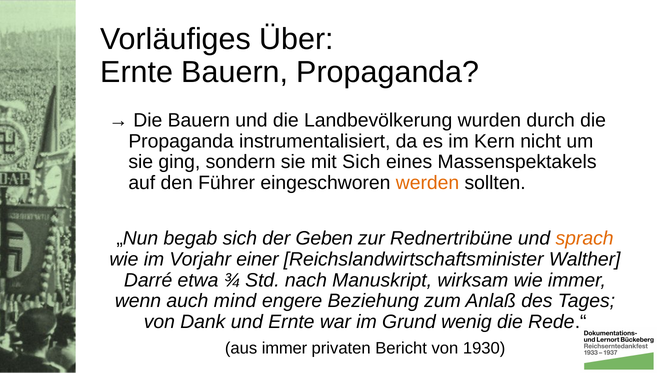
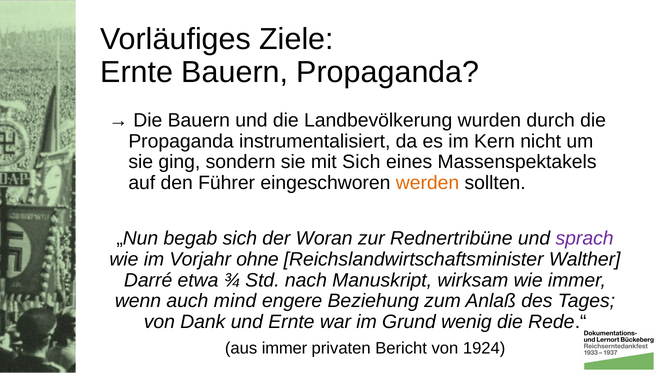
Über: Über -> Ziele (296, 39)
Geben: Geben -> Woran (324, 239)
sprach colour: orange -> purple (585, 239)
einer: einer -> ohne (258, 260)
1930: 1930 -> 1924 (484, 349)
